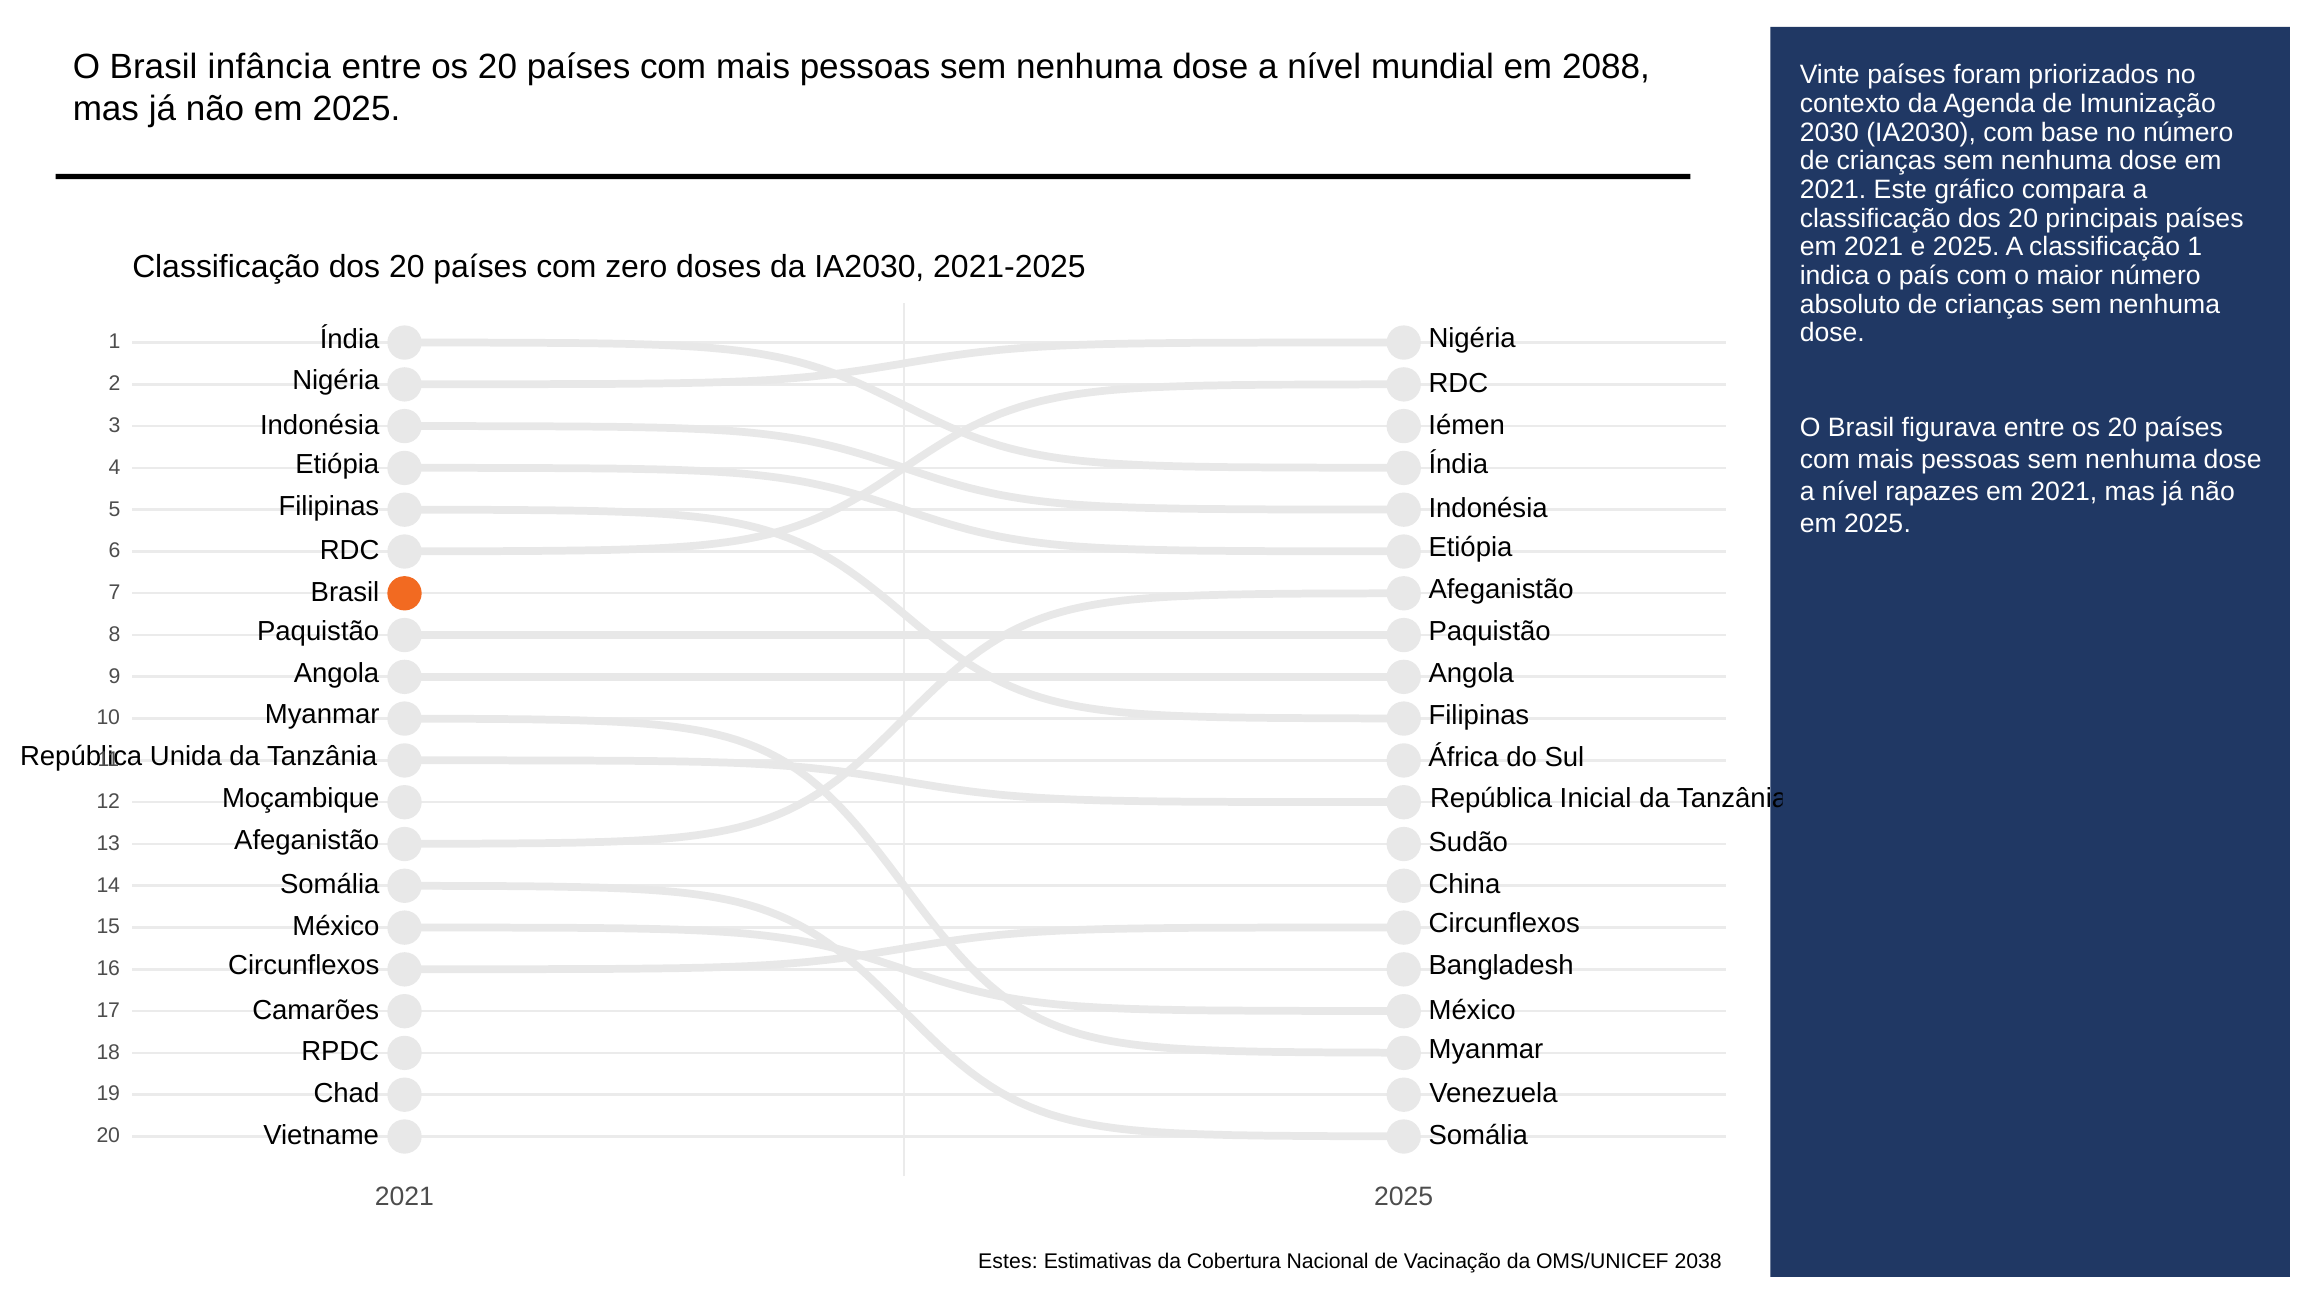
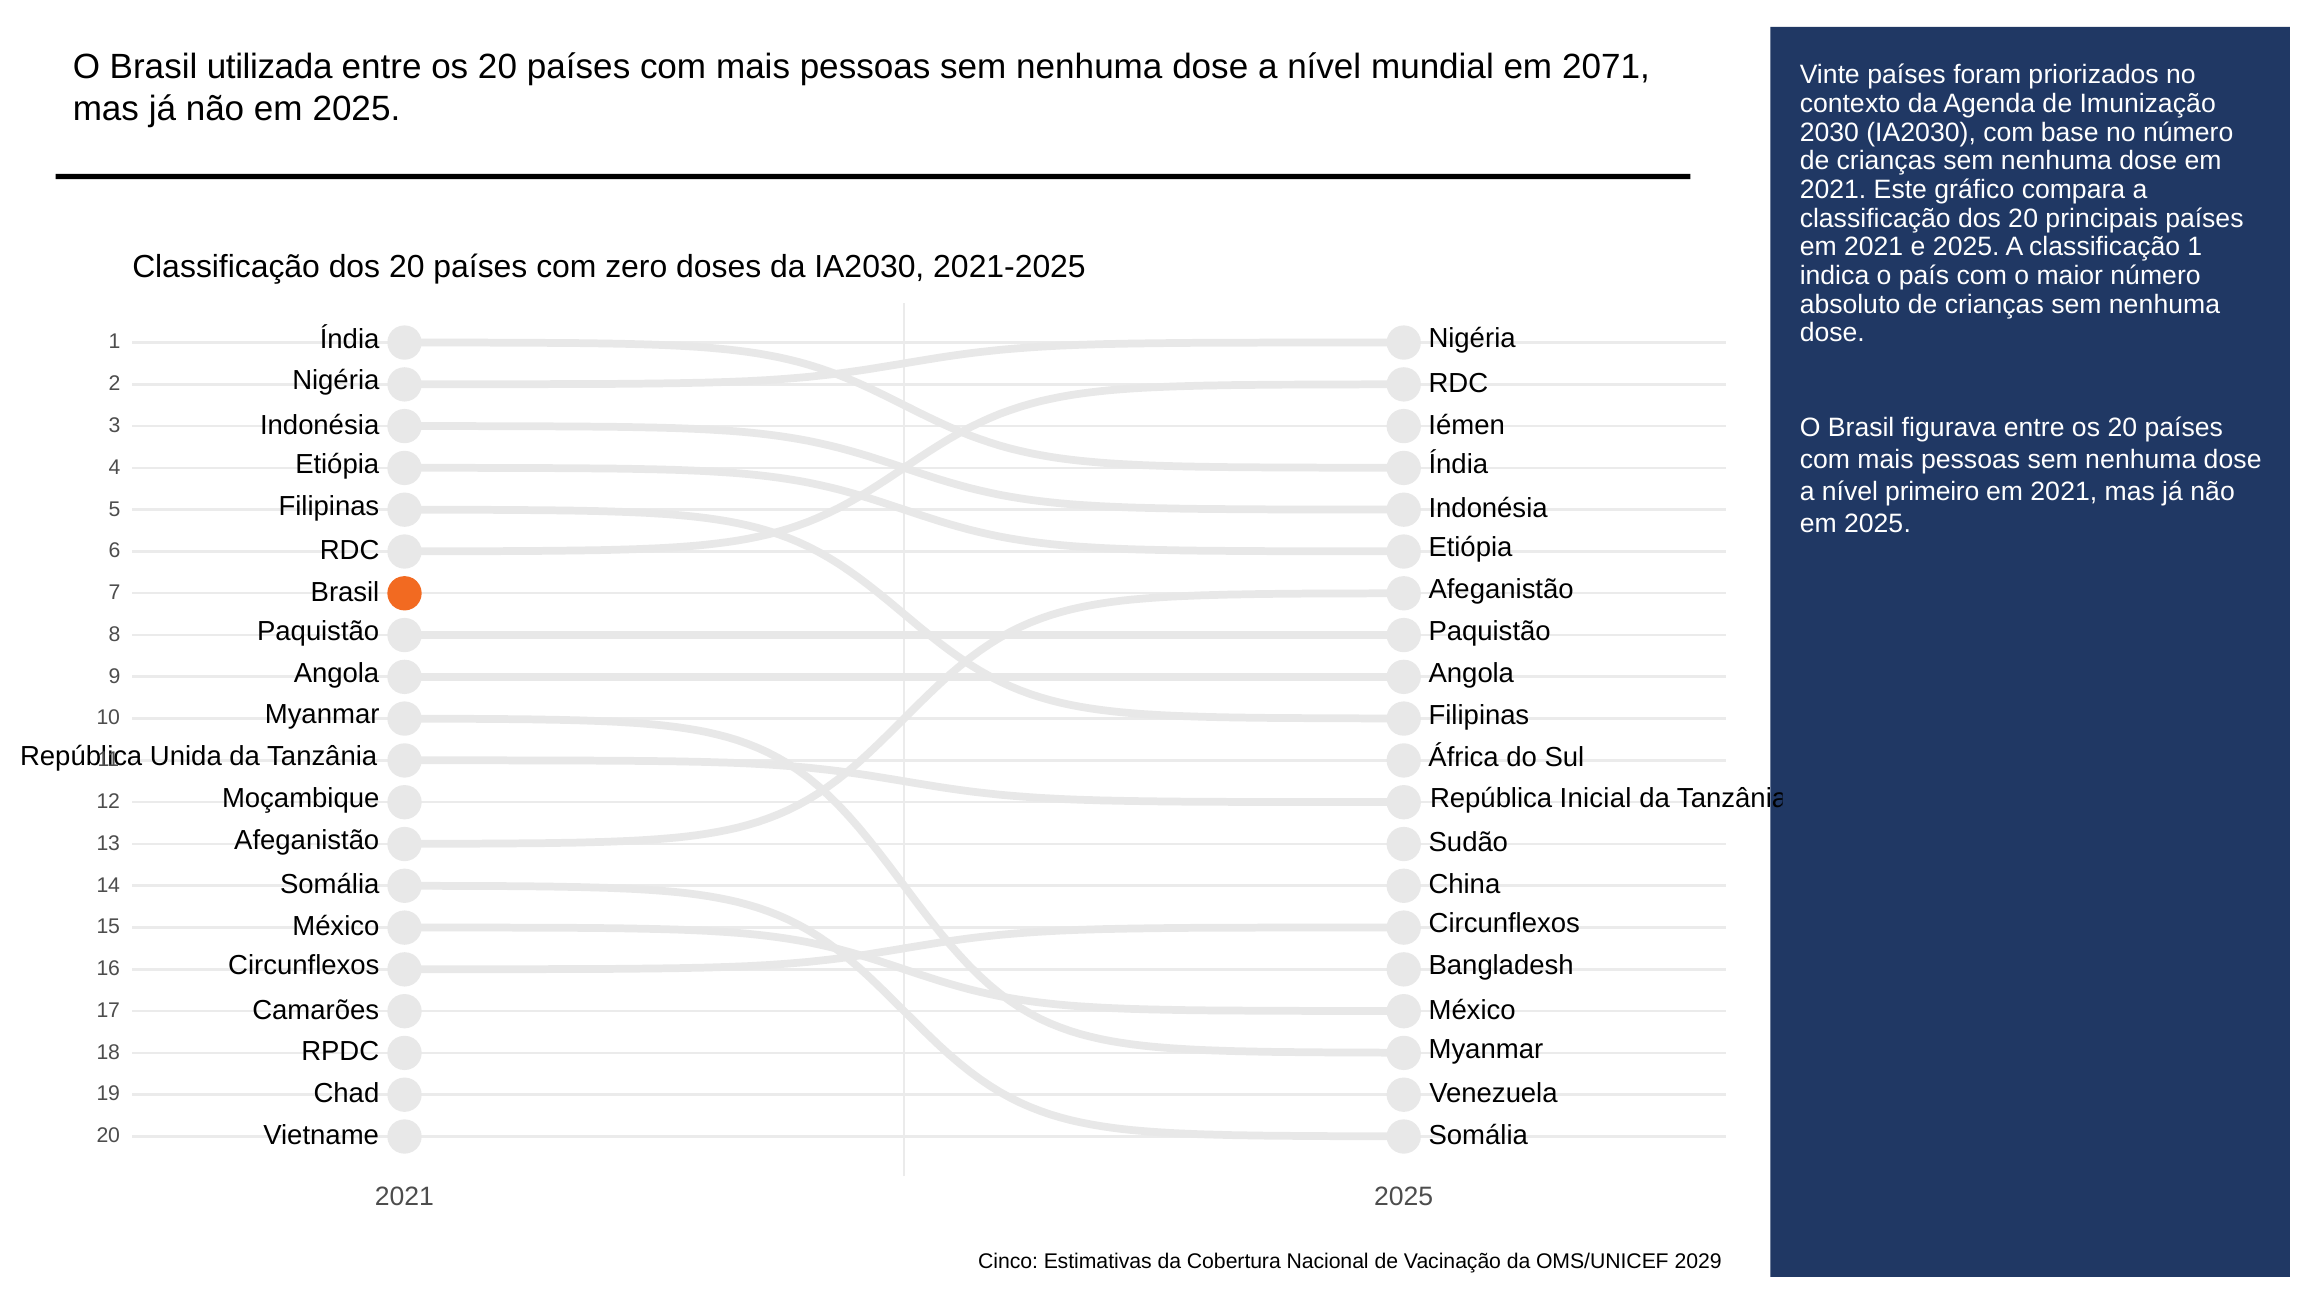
infância: infância -> utilizada (270, 67)
2088: 2088 -> 2071 (1606, 67)
rapazes: rapazes -> primeiro (1932, 492)
Estes: Estes -> Cinco (1008, 1262)
2038: 2038 -> 2029 (1698, 1262)
